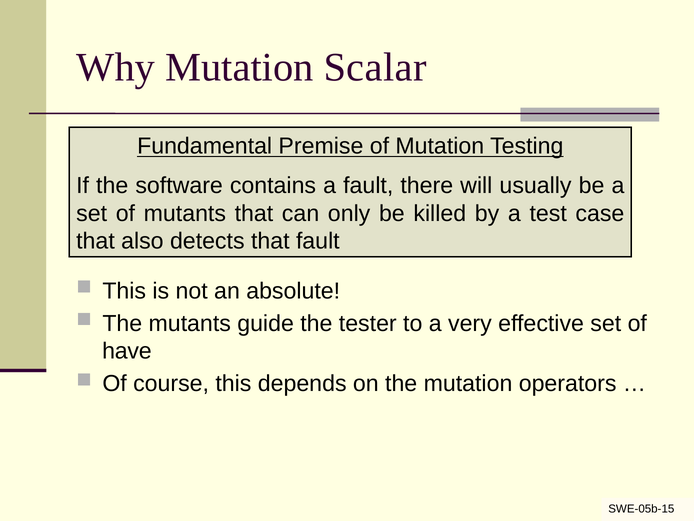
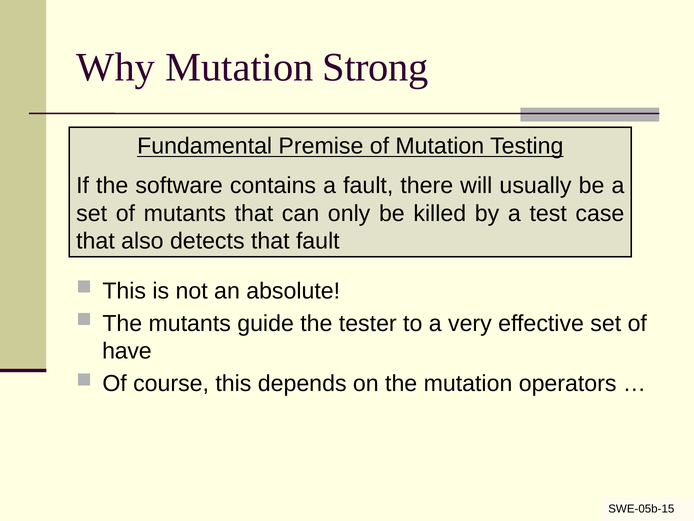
Scalar: Scalar -> Strong (375, 67)
